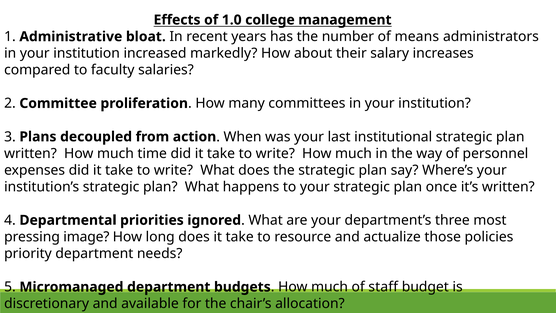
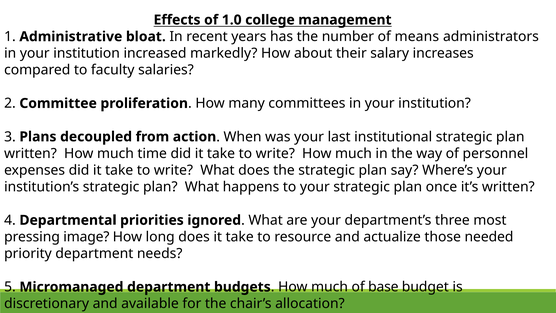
policies: policies -> needed (489, 237)
staff: staff -> base (383, 287)
